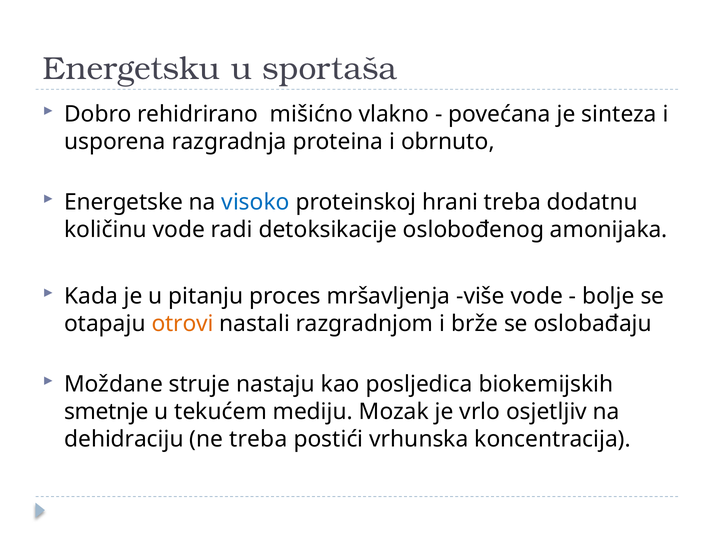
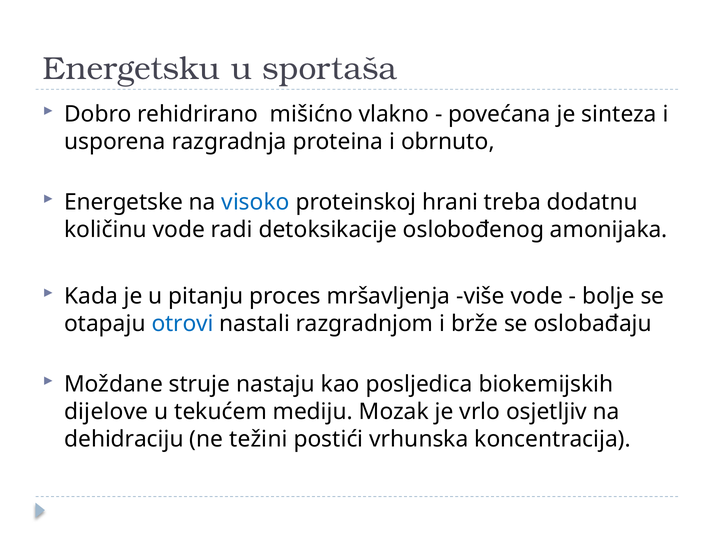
otrovi colour: orange -> blue (183, 323)
smetnje: smetnje -> dijelove (106, 411)
ne treba: treba -> težini (258, 439)
